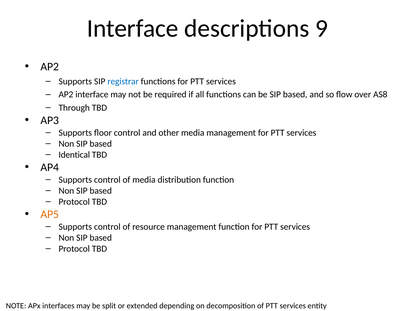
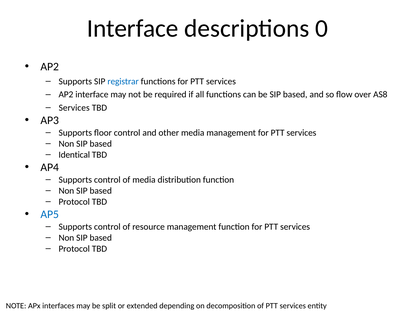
9: 9 -> 0 (322, 29)
Through: Through -> Services (74, 108)
AP5 colour: orange -> blue (50, 215)
